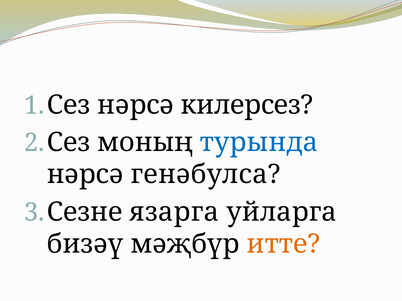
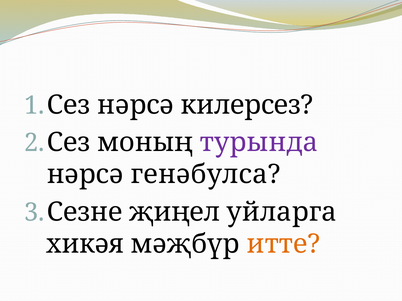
турында colour: blue -> purple (259, 143)
язарга: язарга -> җиңел (175, 212)
бизәү: бизәү -> хикәя (85, 244)
